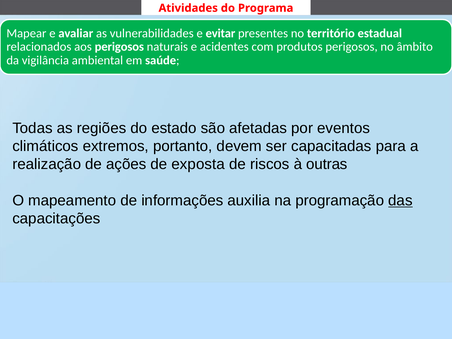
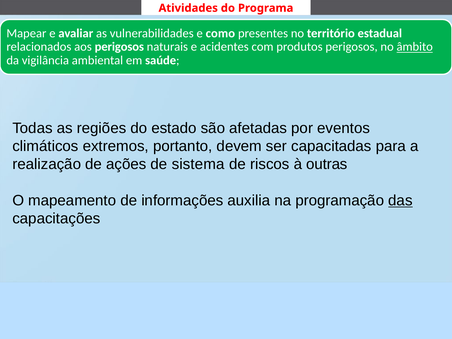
evitar: evitar -> como (220, 33)
âmbito underline: none -> present (415, 47)
exposta: exposta -> sistema (198, 164)
